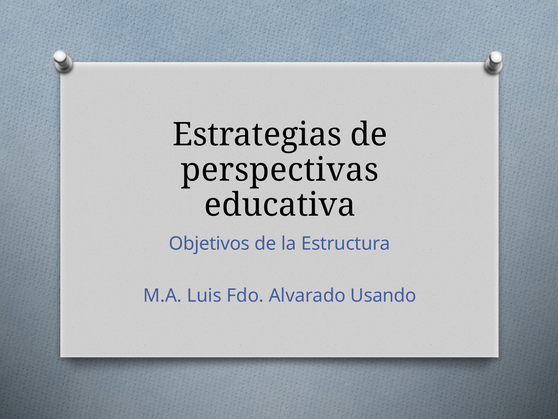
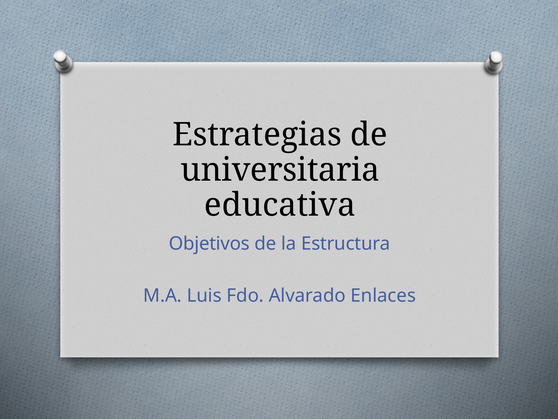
perspectivas: perspectivas -> universitaria (280, 170)
Usando: Usando -> Enlaces (383, 295)
